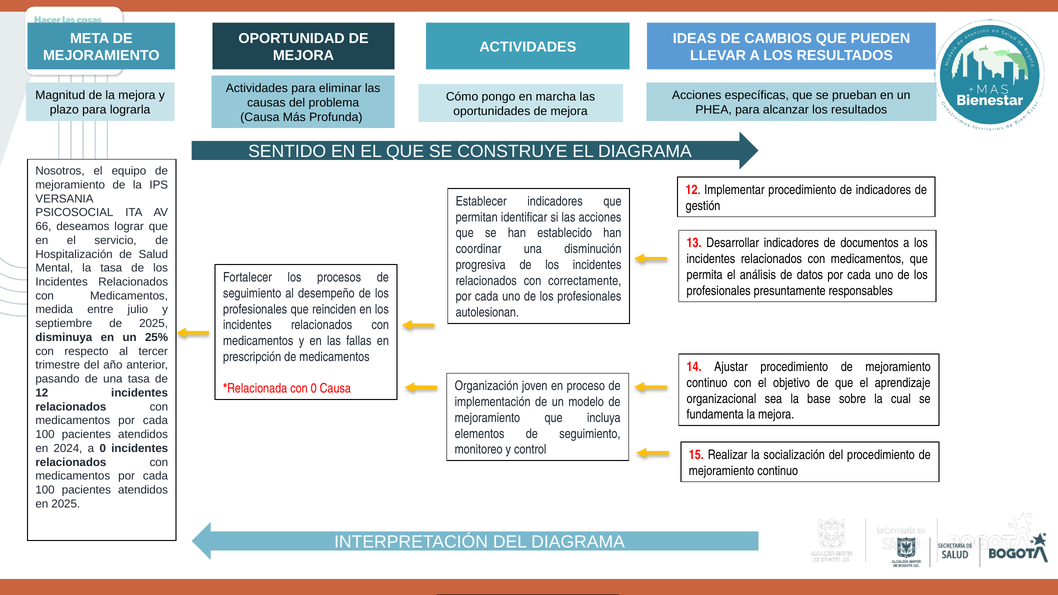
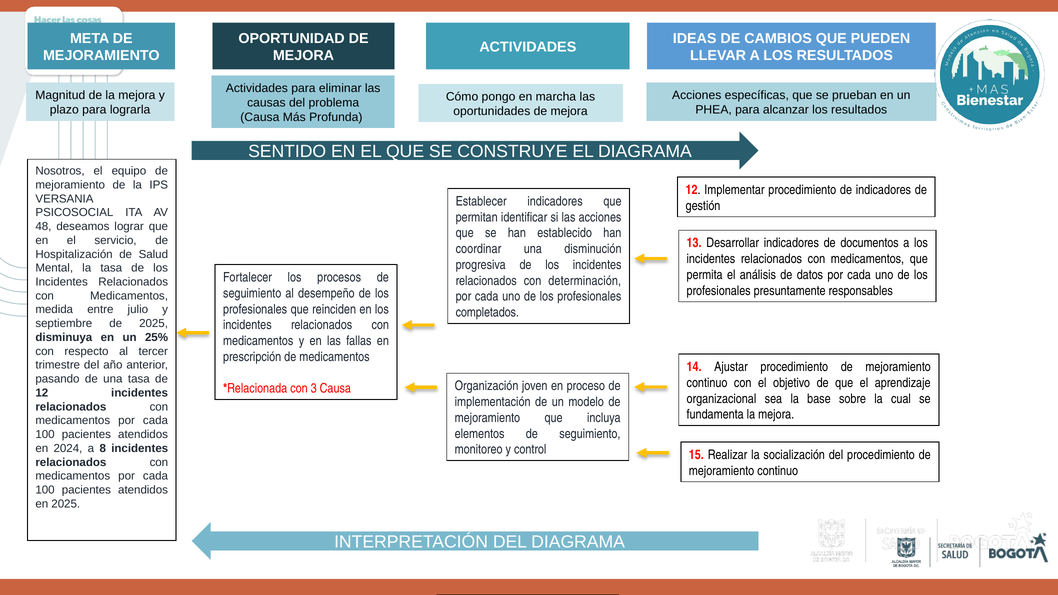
66: 66 -> 48 (43, 227)
correctamente: correctamente -> determinación (585, 281)
autolesionan: autolesionan -> completados (487, 313)
con 0: 0 -> 3 (314, 389)
a 0: 0 -> 8 (103, 448)
